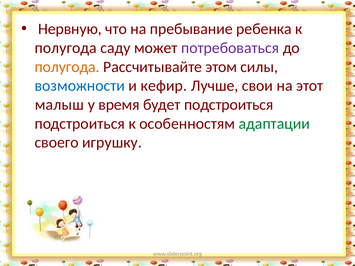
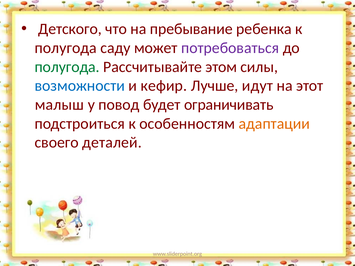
Нервную: Нервную -> Детского (70, 29)
полугода colour: orange -> green (67, 67)
свои: свои -> идут (257, 86)
время: время -> повод (119, 105)
будет подстроиться: подстроиться -> ограничивать (229, 105)
адаптации colour: green -> orange (274, 124)
игрушку: игрушку -> деталей (112, 143)
